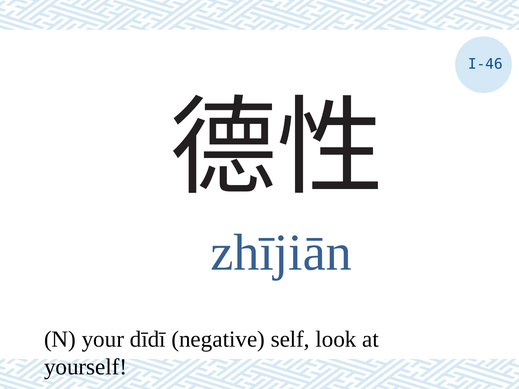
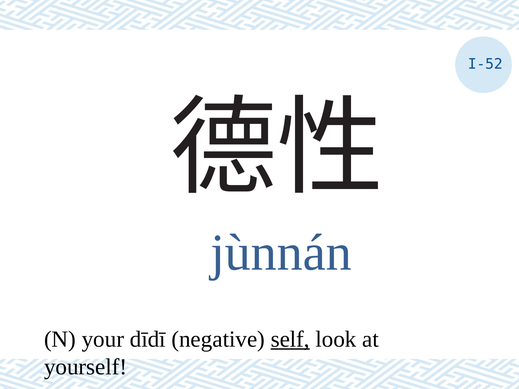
I-46: I-46 -> I-52 (485, 64)
zhījiān: zhījiān -> jùnnán (281, 253)
self underline: none -> present (290, 339)
